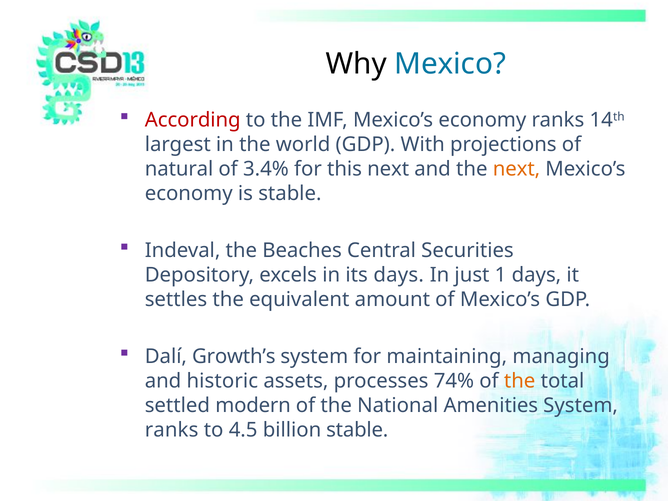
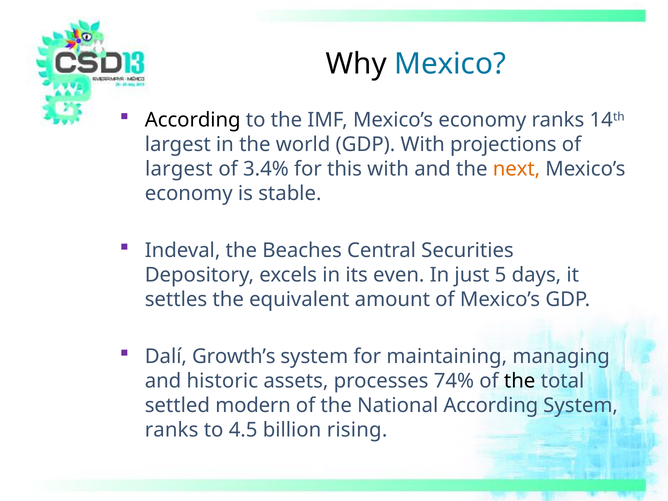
According colour: red -> black (193, 120)
natural: natural -> largest (179, 169)
this next: next -> with (388, 169)
its days: days -> even (399, 275)
1: 1 -> 5 (501, 275)
the colour: orange -> black (520, 381)
National Amenities: Amenities -> According (491, 406)
billion stable: stable -> rising (357, 430)
